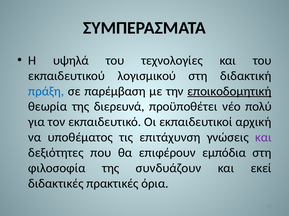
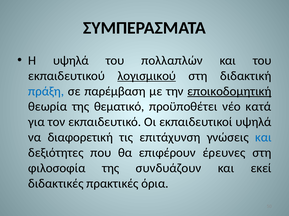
τεχνολογίες: τεχνολογίες -> πολλαπλών (172, 61)
λογισμικού underline: none -> present (147, 76)
διερευνά: διερευνά -> θεματικό (119, 107)
πολύ: πολύ -> κατά (258, 107)
εκπαιδευτικοί αρχική: αρχική -> υψηλά (253, 122)
υποθέματος: υποθέματος -> διαφορετική (80, 138)
και colour: purple -> blue (263, 138)
εμπόδια: εμπόδια -> έρευνες (224, 153)
